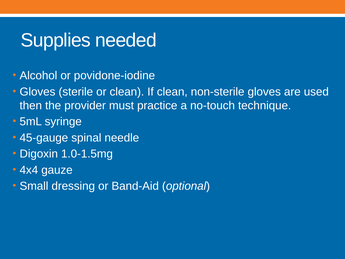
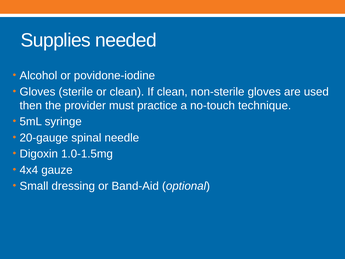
45-gauge: 45-gauge -> 20-gauge (44, 138)
